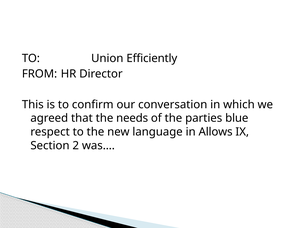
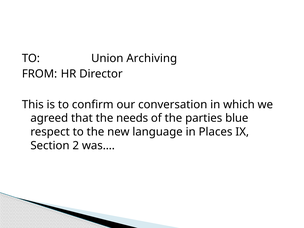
Efficiently: Efficiently -> Archiving (152, 58)
Allows: Allows -> Places (215, 132)
